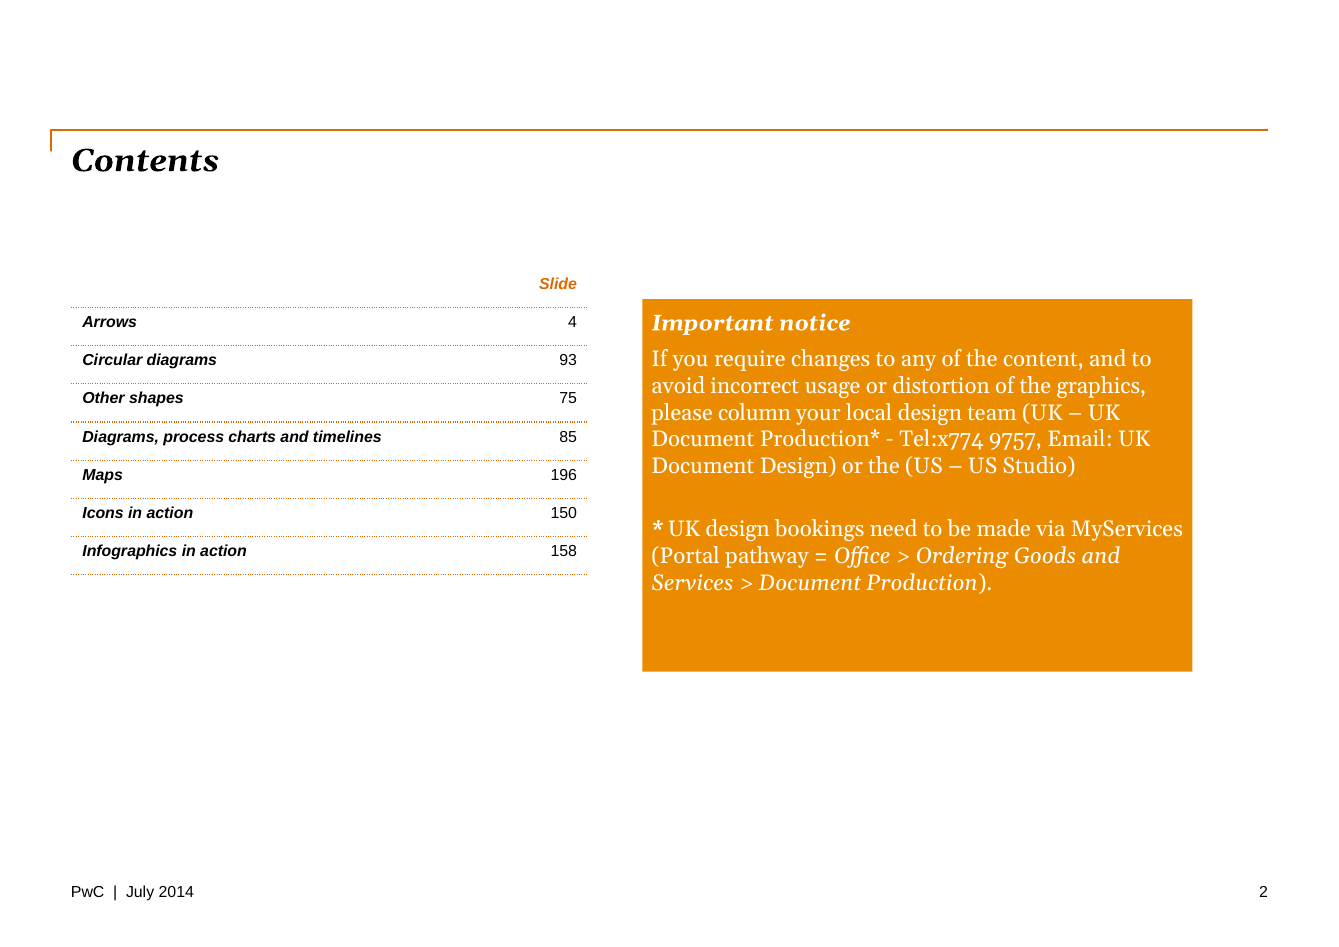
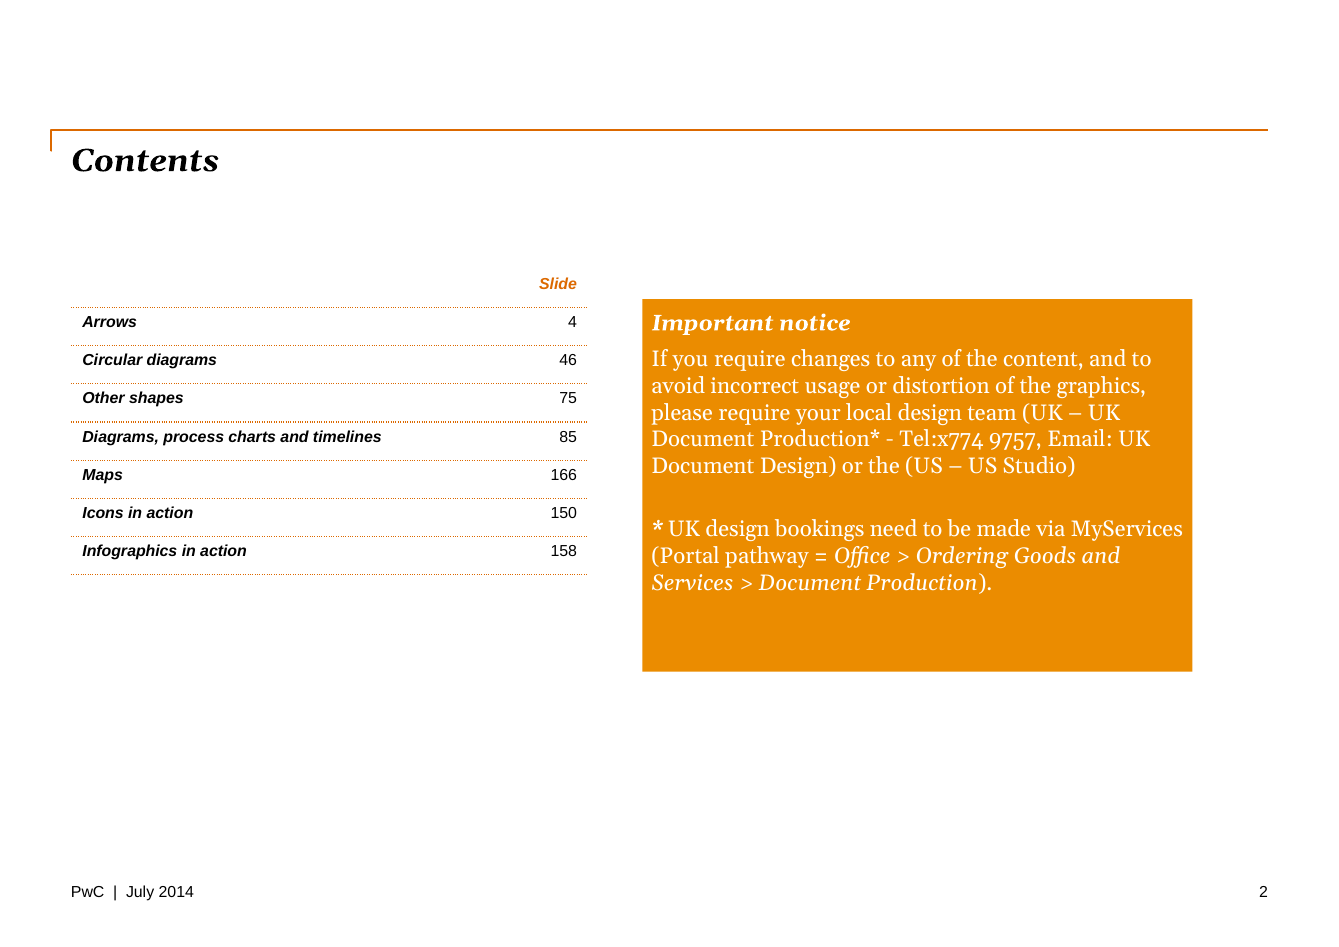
93: 93 -> 46 (568, 360)
please column: column -> require (754, 413)
196: 196 -> 166 (564, 475)
